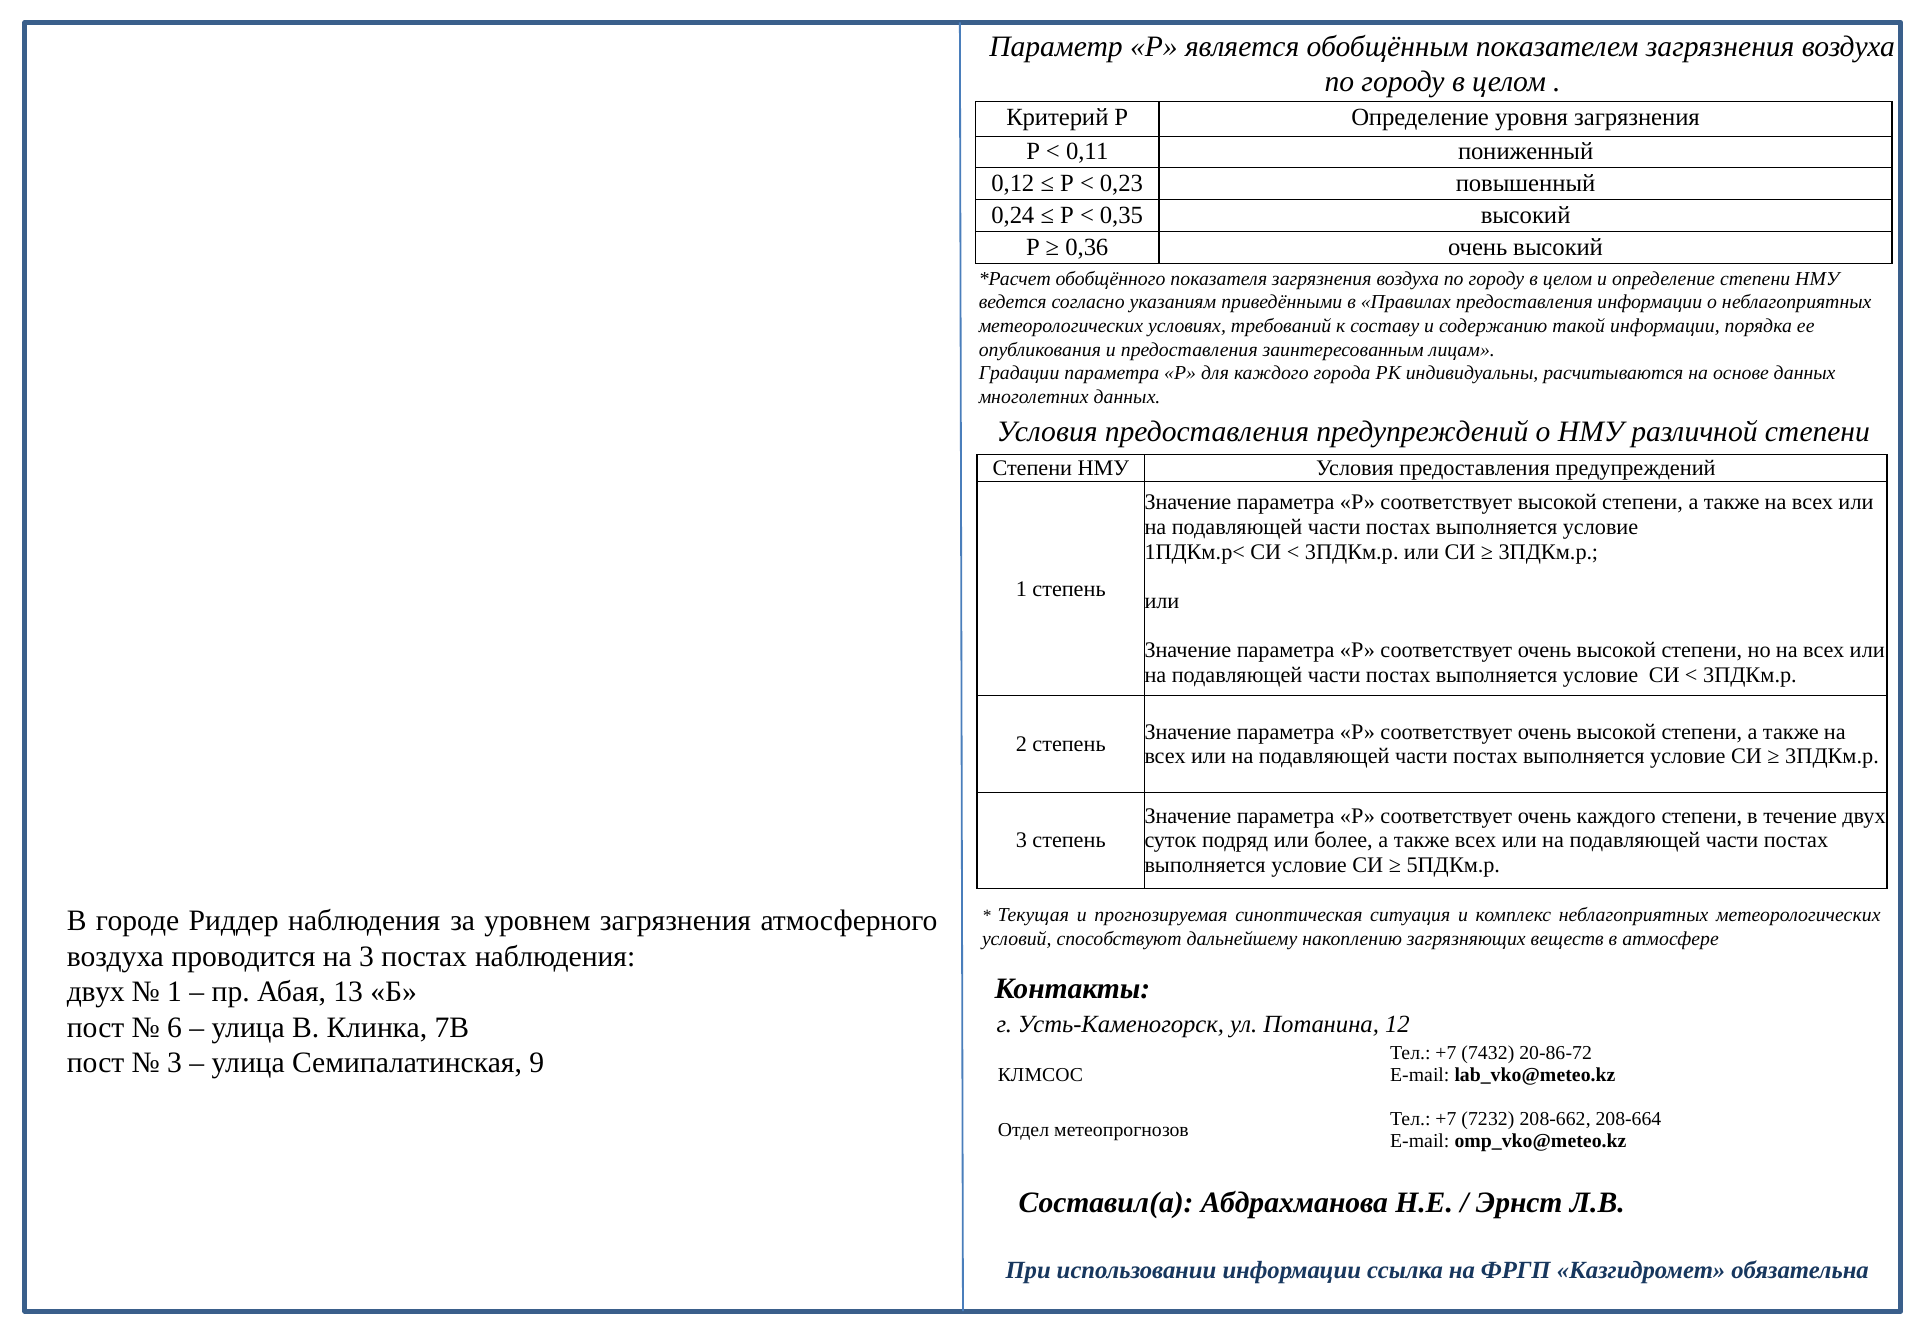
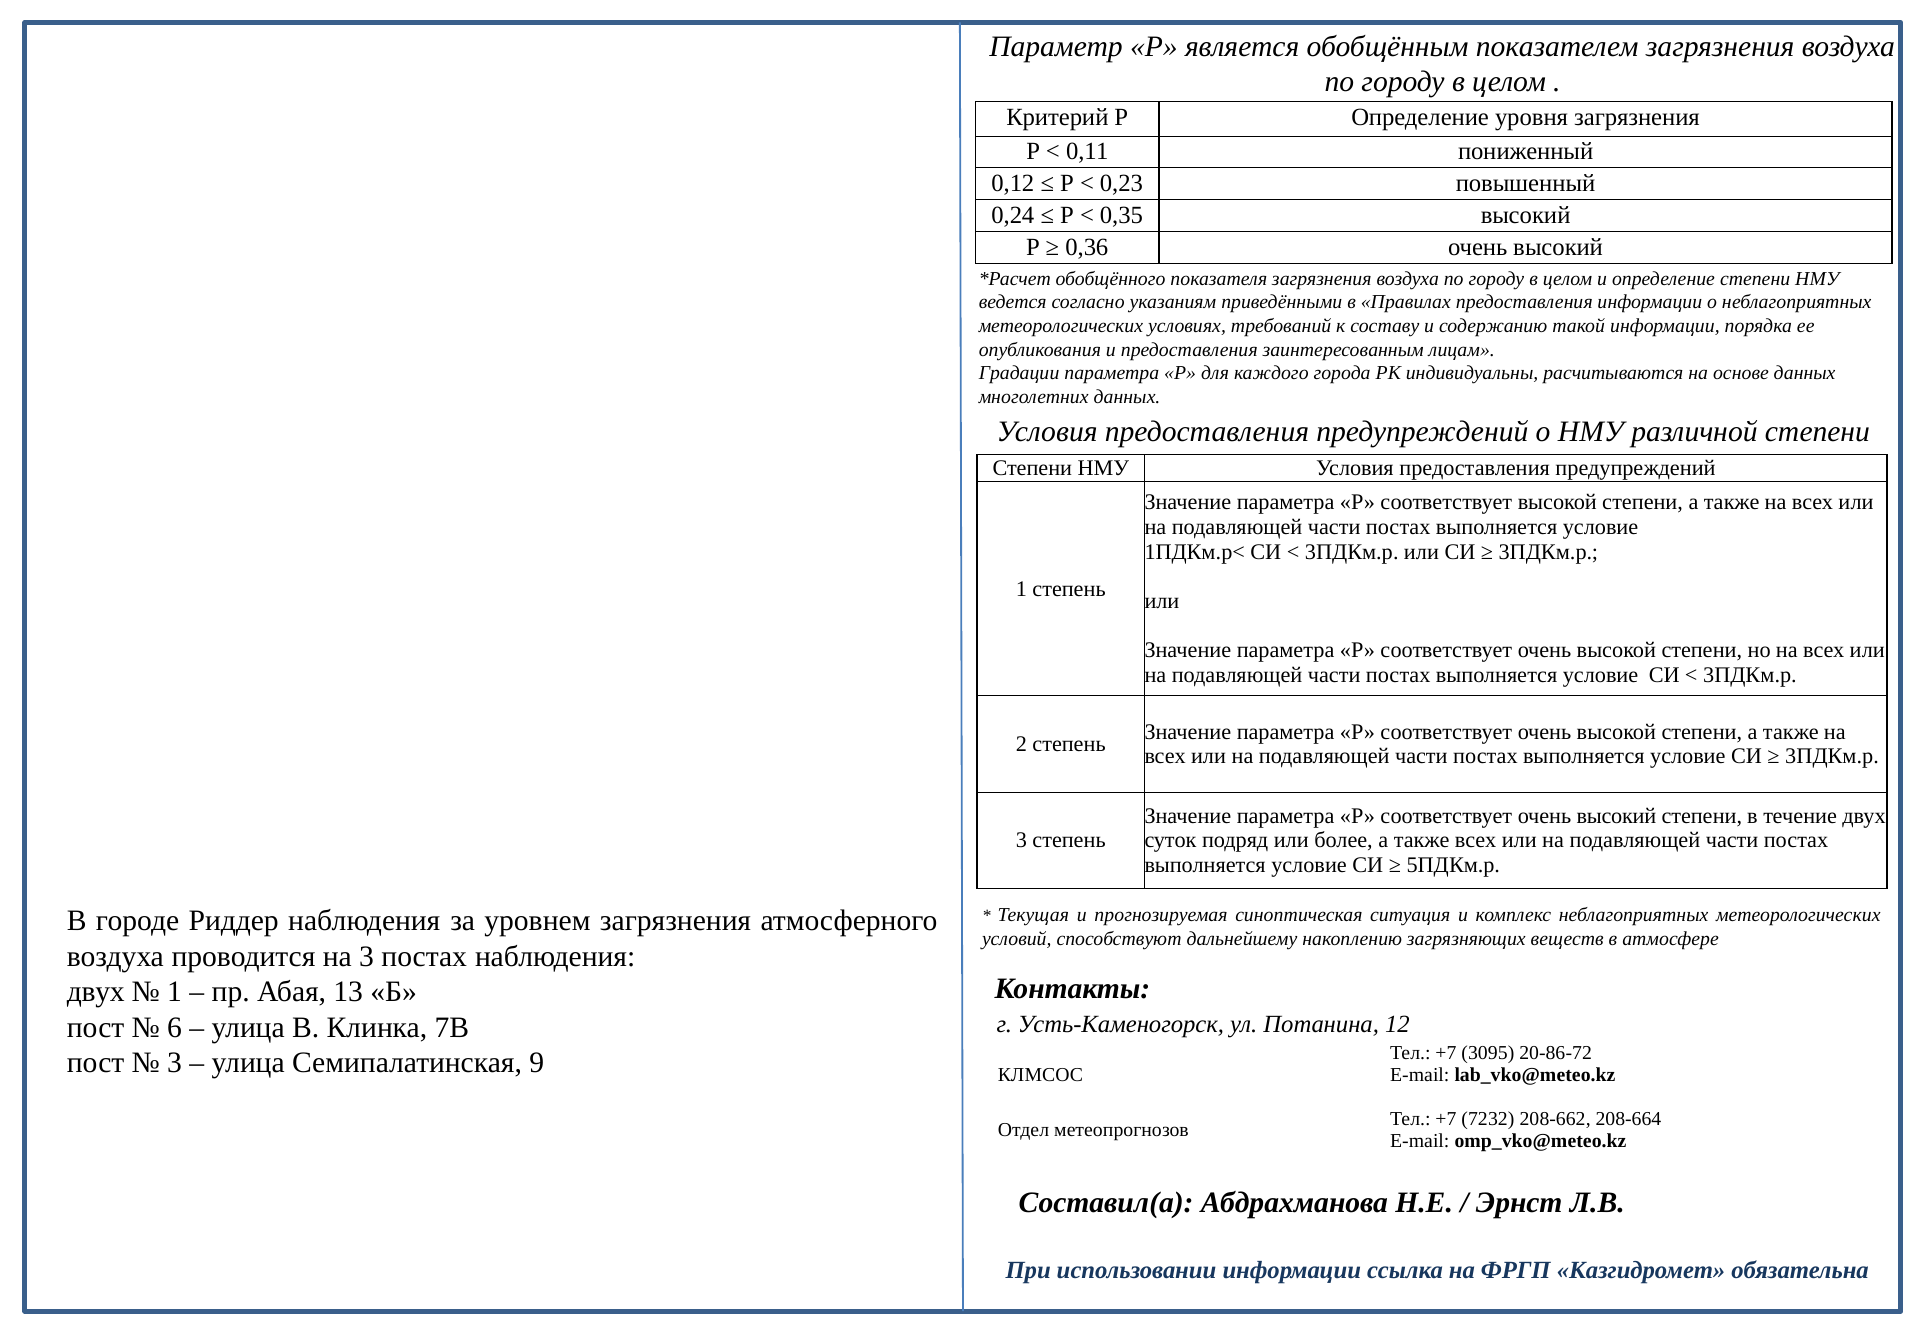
соответствует очень каждого: каждого -> высокий (1616, 815)
7432: 7432 -> 3095 (1488, 1053)
